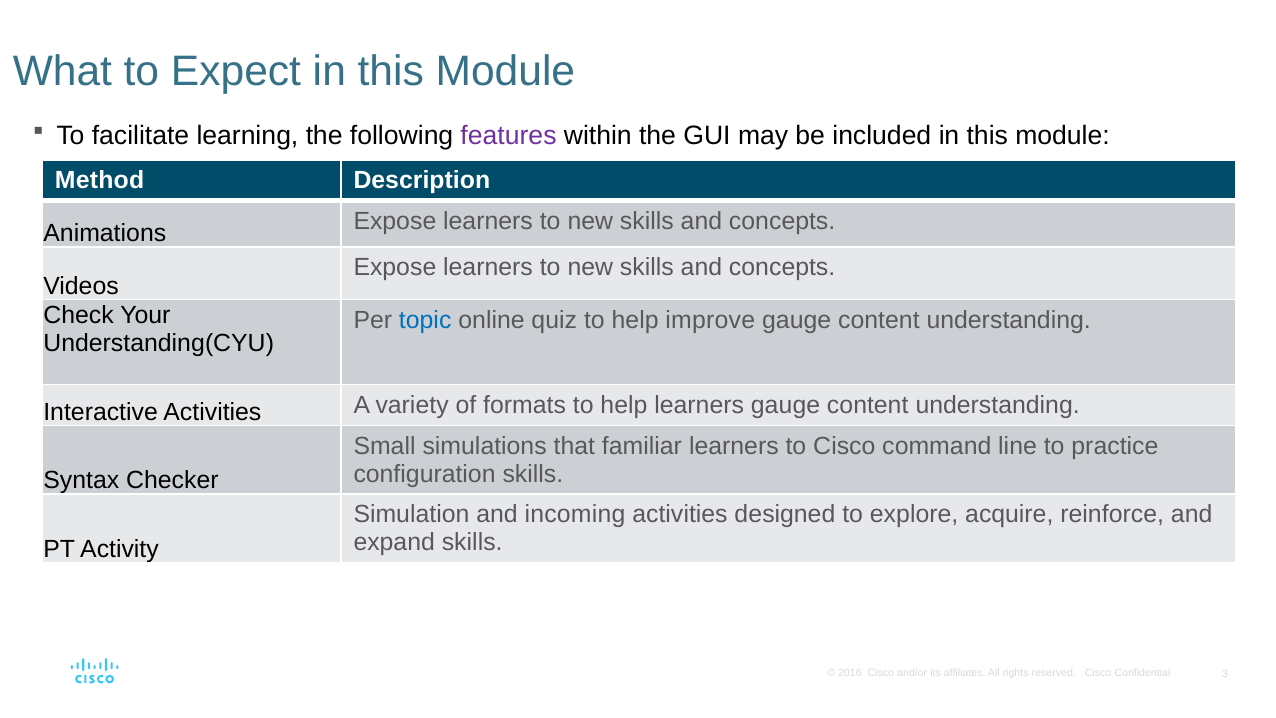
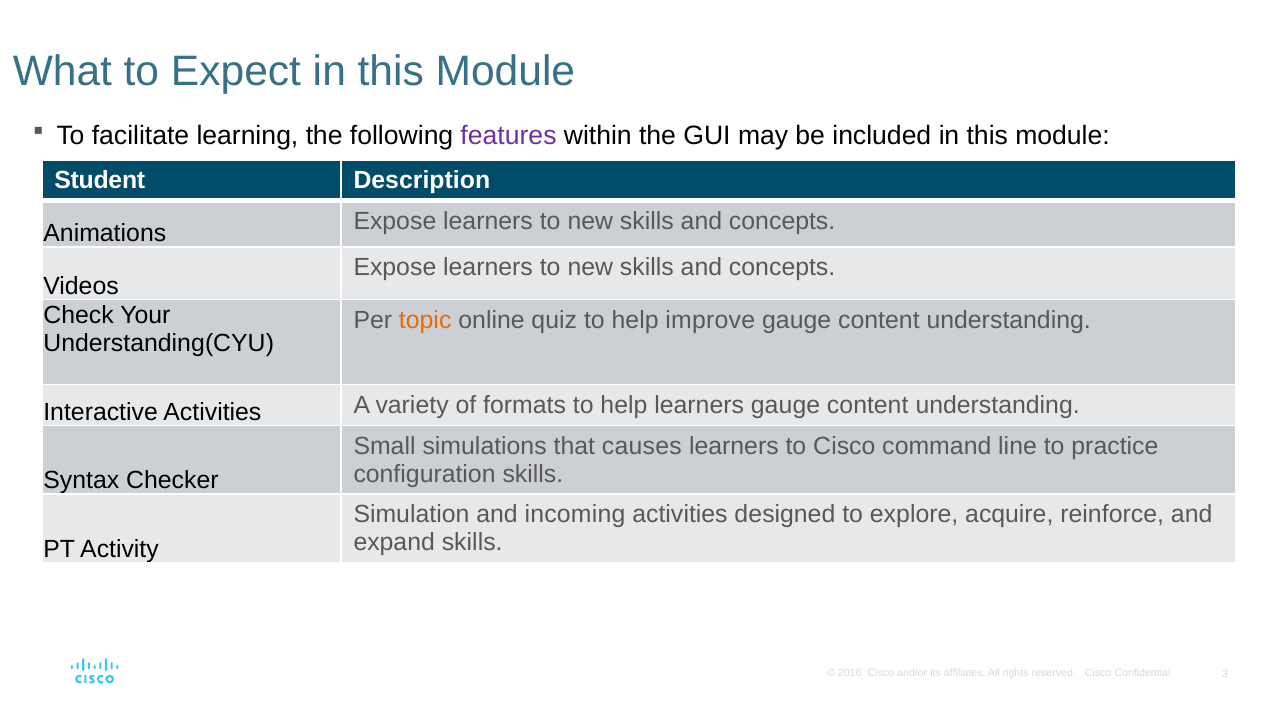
Method: Method -> Student (100, 181)
topic colour: blue -> orange (425, 320)
familiar: familiar -> causes (642, 446)
